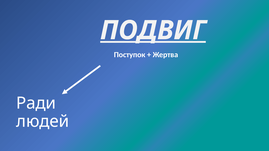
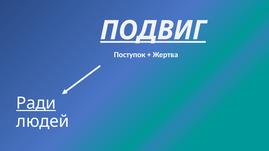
Ради underline: none -> present (36, 103)
